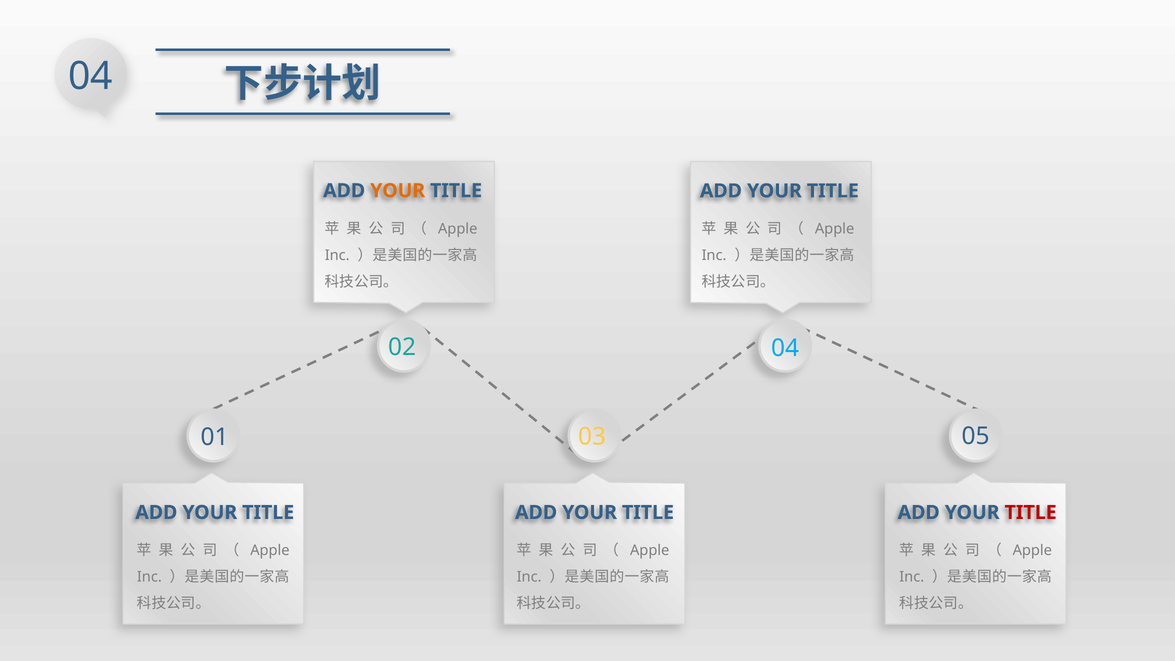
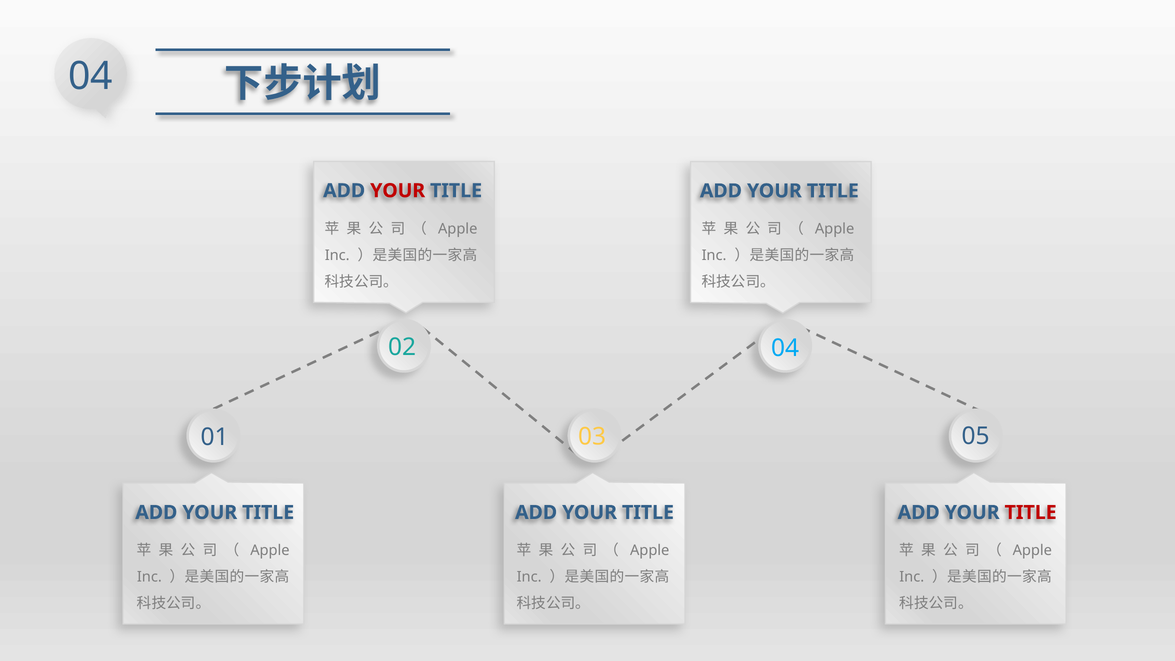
YOUR colour: orange -> red (398, 191)
